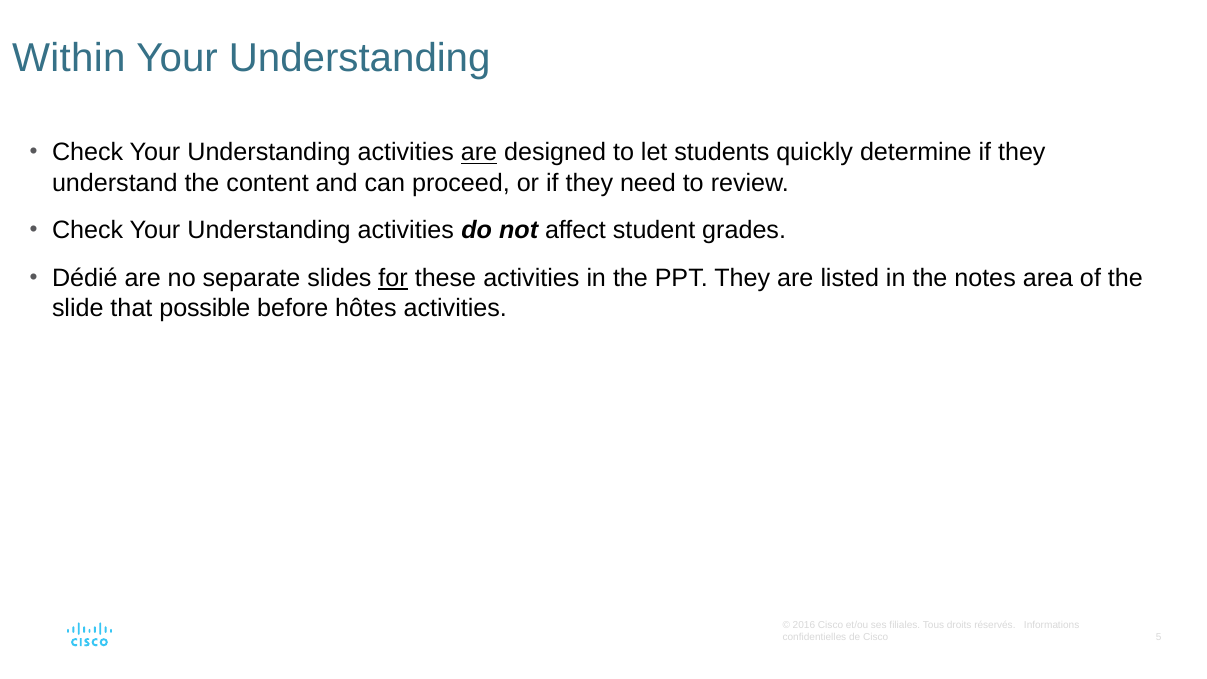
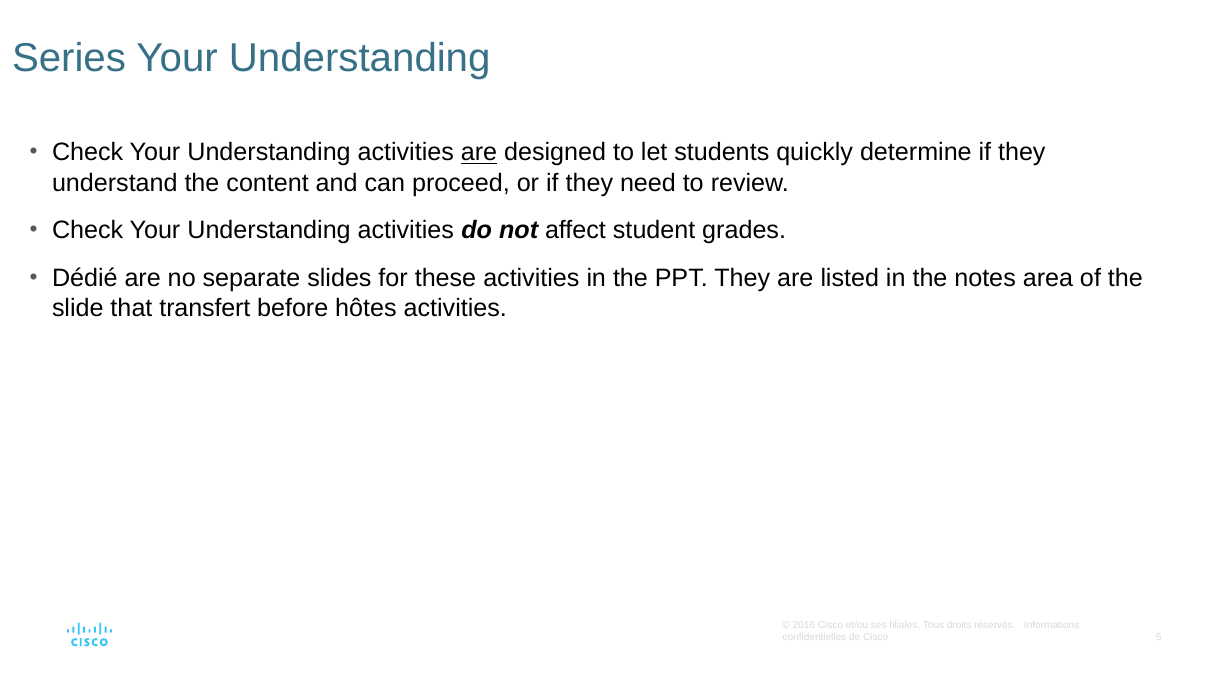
Within: Within -> Series (69, 58)
for underline: present -> none (393, 278)
possible: possible -> transfert (205, 309)
